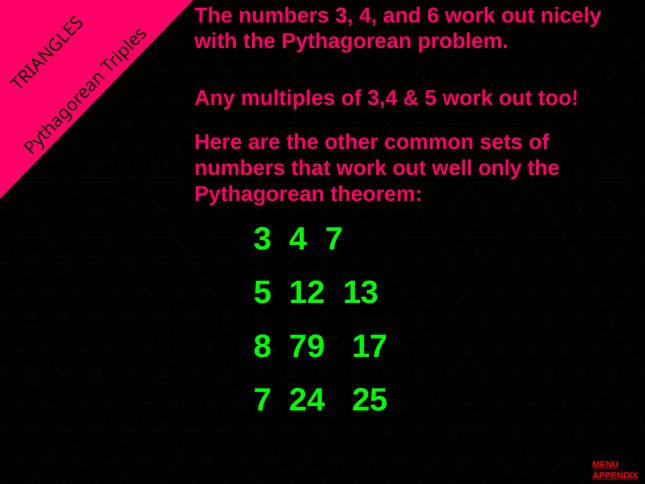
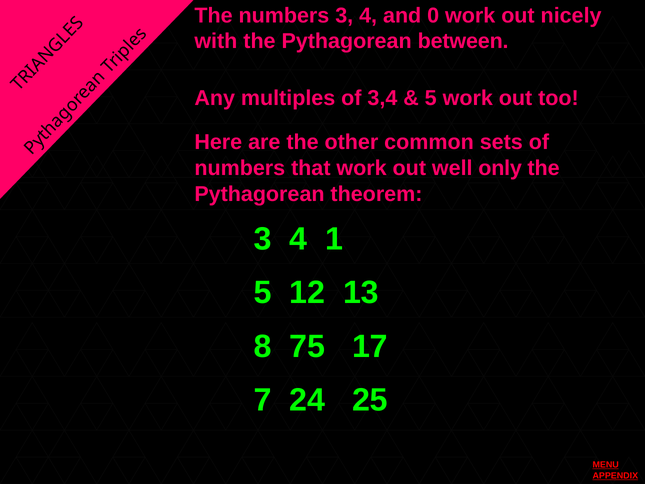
6: 6 -> 0 (433, 15)
problem: problem -> between (463, 41)
4 7: 7 -> 1 (334, 239)
79: 79 -> 75 (307, 346)
